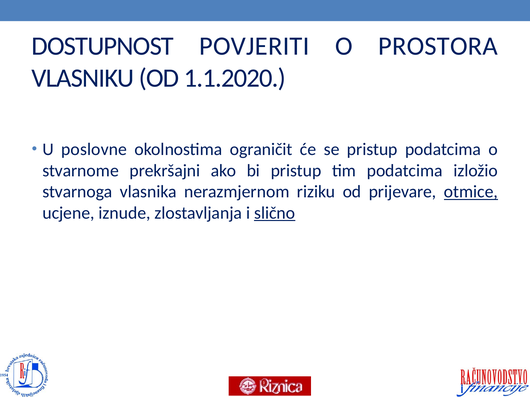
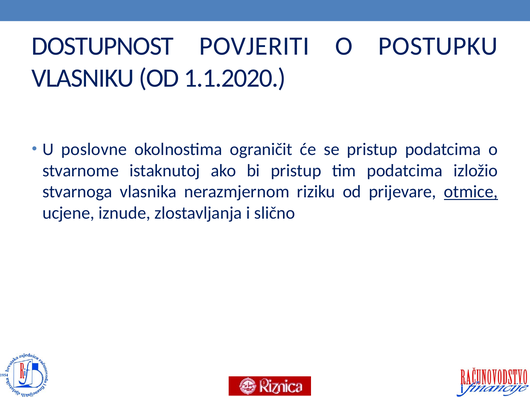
PROSTORA: PROSTORA -> POSTUPKU (438, 46)
prekršajni: prekršajni -> istaknutoj (165, 171)
slično underline: present -> none (275, 213)
